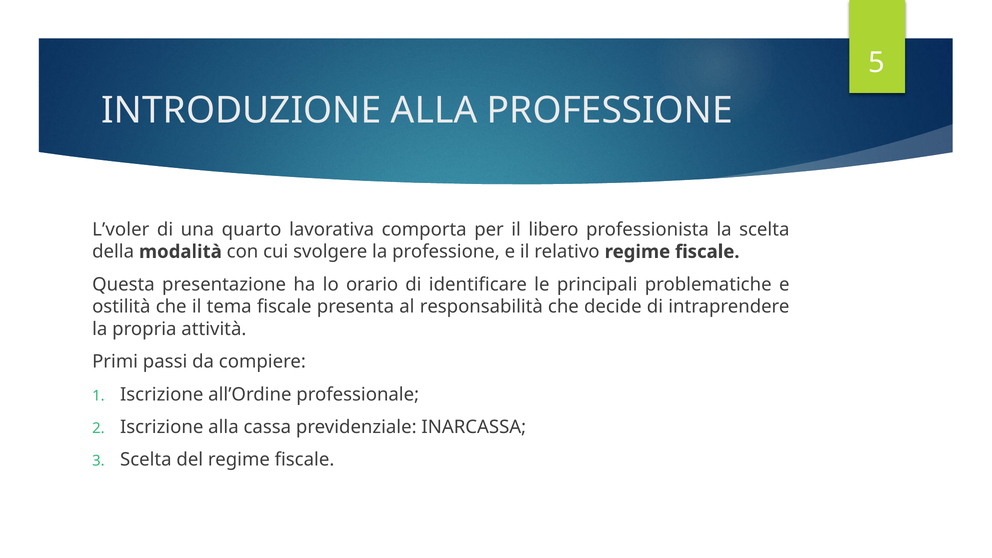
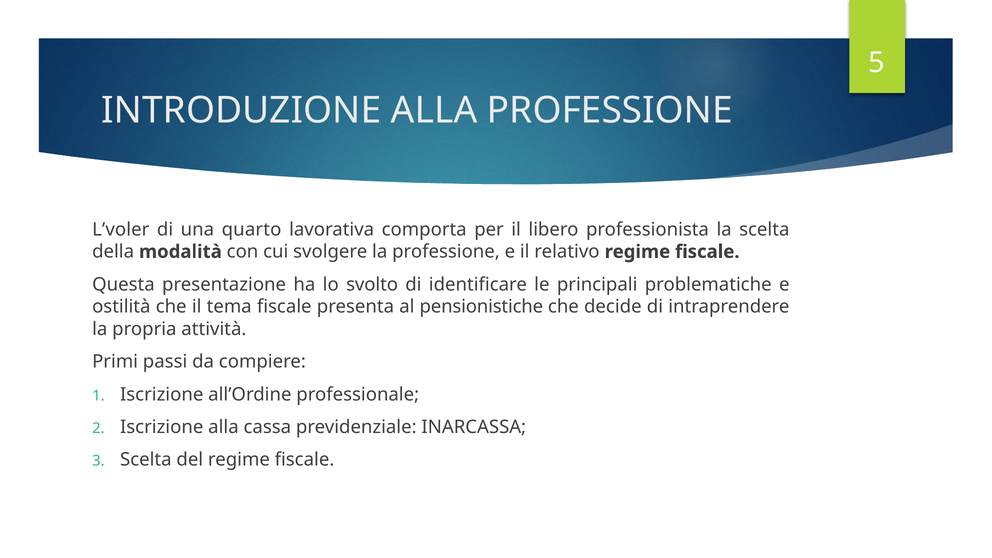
orario: orario -> svolto (372, 284)
responsabilità: responsabilità -> pensionistiche (481, 307)
